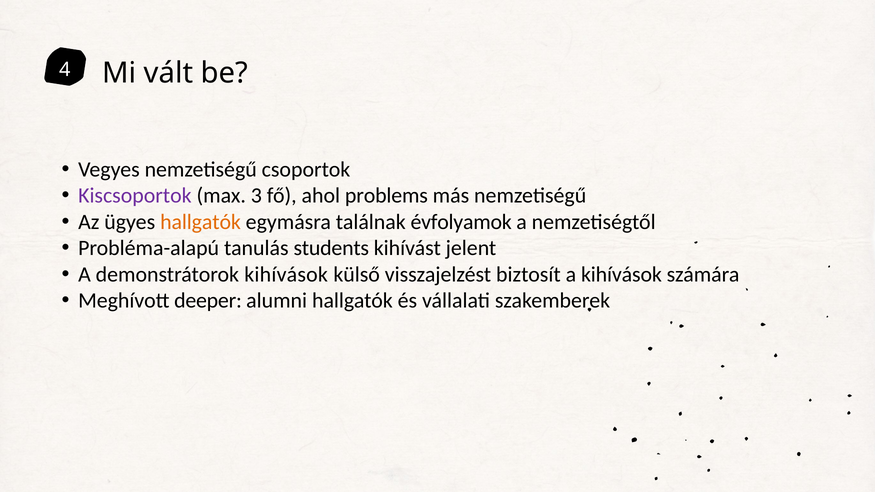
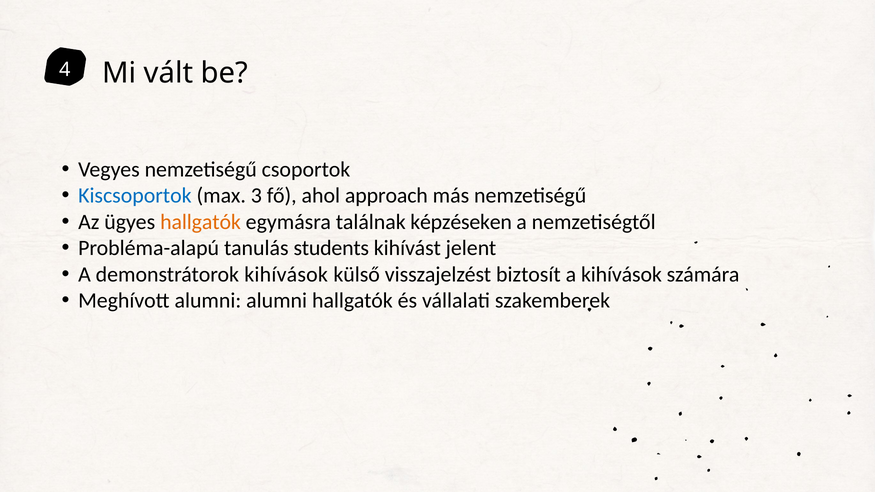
Kiscsoportok colour: purple -> blue (135, 196)
problems: problems -> approach (386, 196)
évfolyamok: évfolyamok -> képzéseken (461, 222)
Meghívott deeper: deeper -> alumni (208, 301)
